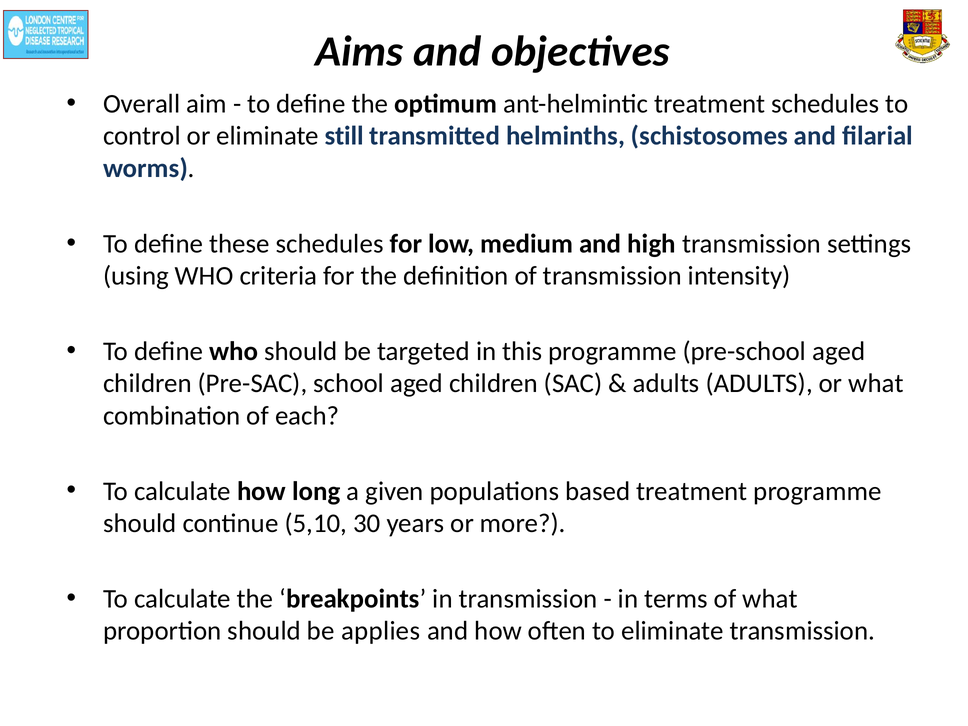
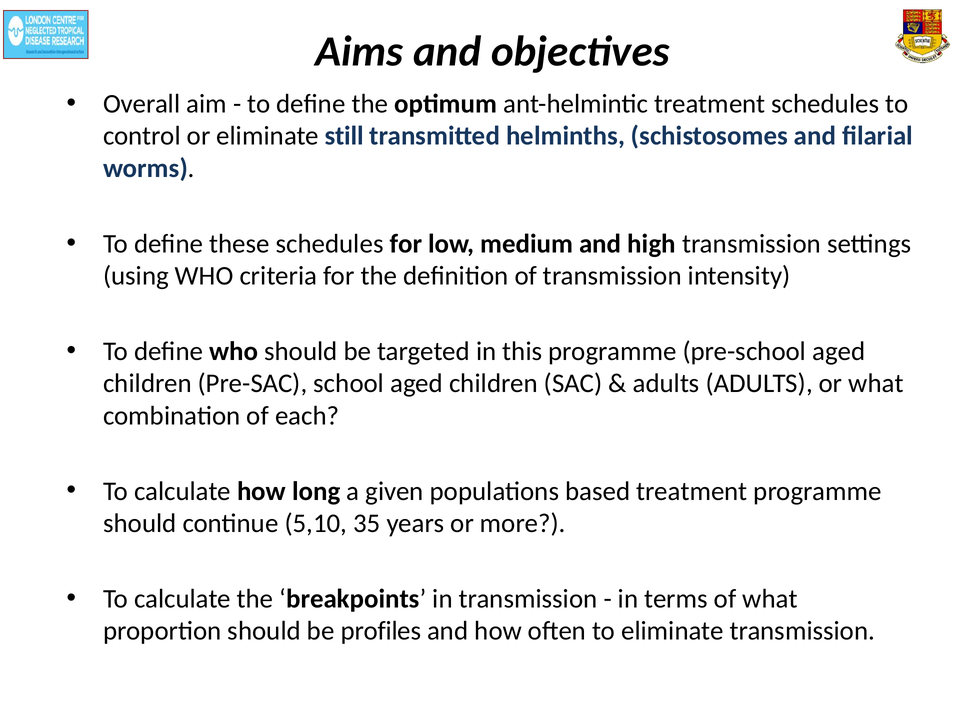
30: 30 -> 35 (367, 523)
applies: applies -> profiles (381, 631)
